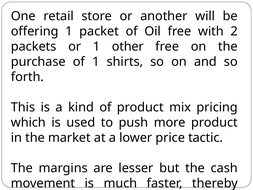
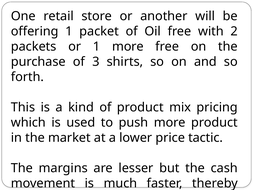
1 other: other -> more (128, 46)
of 1: 1 -> 3 (96, 62)
